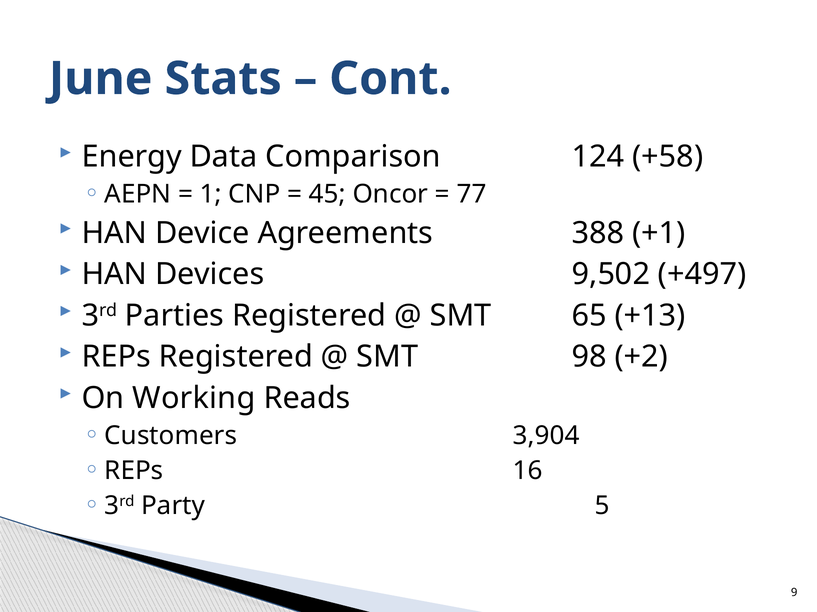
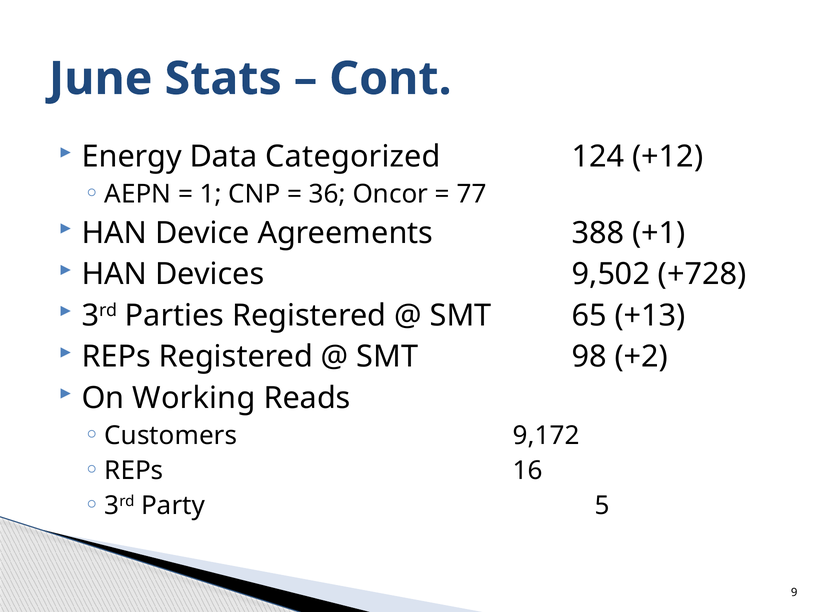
Comparison: Comparison -> Categorized (353, 157)
+58: +58 -> +12 (668, 157)
45: 45 -> 36 (327, 194)
+497: +497 -> +728 (702, 275)
3,904: 3,904 -> 9,172 (546, 436)
